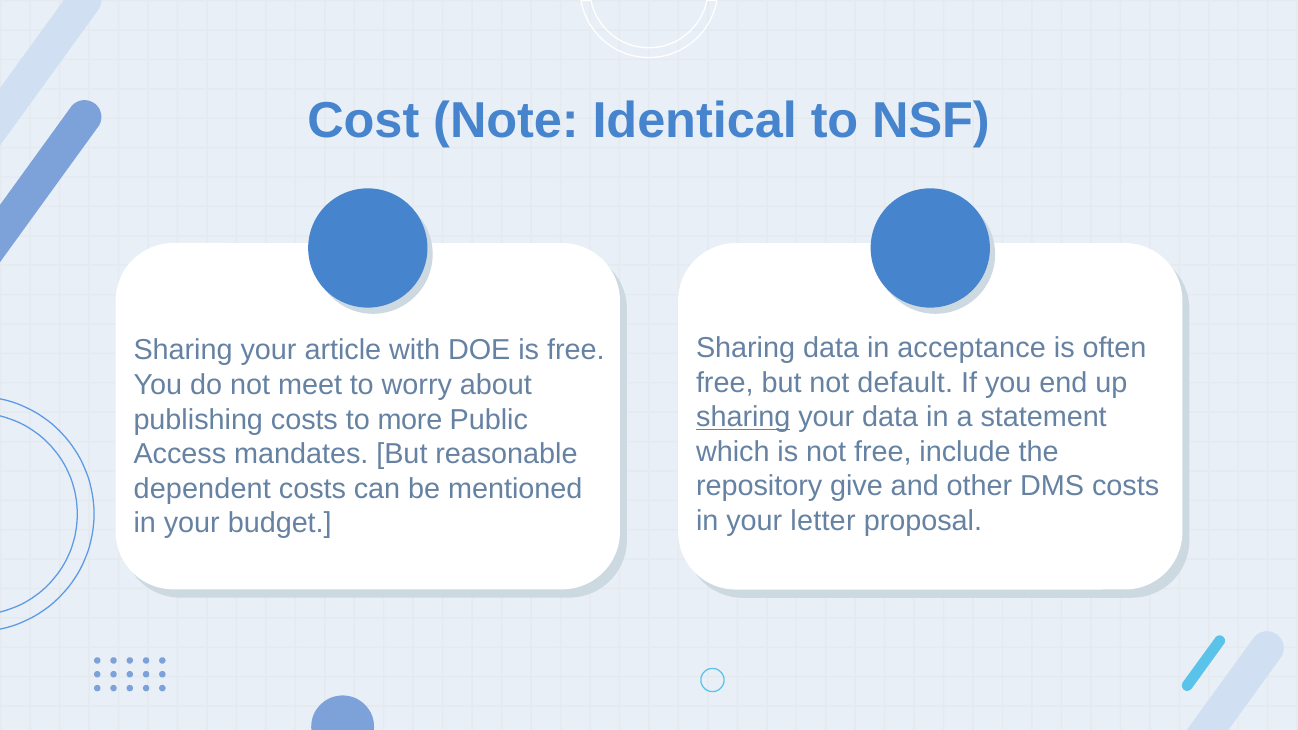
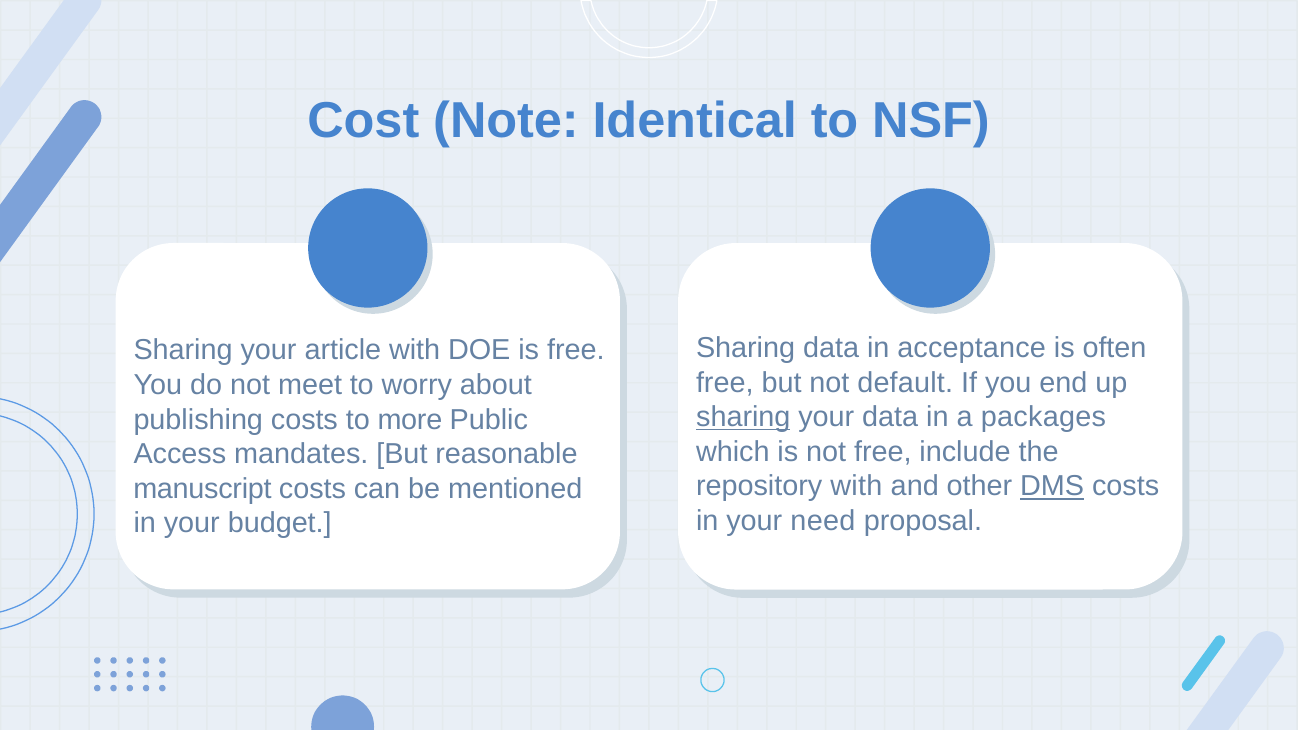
statement: statement -> packages (1043, 417)
repository give: give -> with (856, 486)
DMS underline: none -> present (1052, 486)
dependent: dependent -> manuscript (202, 489)
letter: letter -> need (823, 521)
